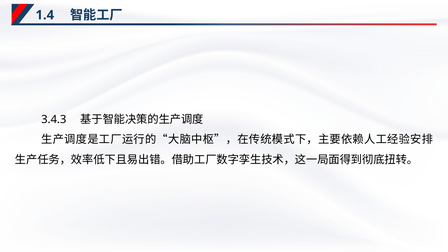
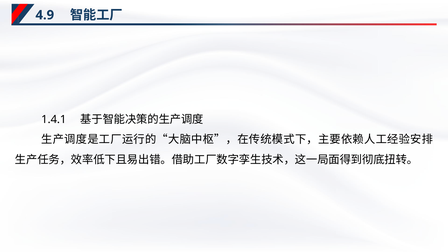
1.4: 1.4 -> 4.9 (45, 15)
3.4.3: 3.4.3 -> 1.4.1 (54, 119)
